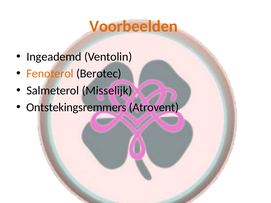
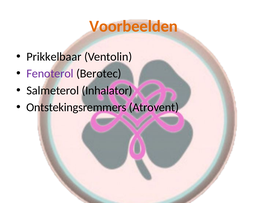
Ingeademd: Ingeademd -> Prikkelbaar (54, 57)
Fenoterol colour: orange -> purple (50, 74)
Misselijk: Misselijk -> Inhalator (107, 91)
